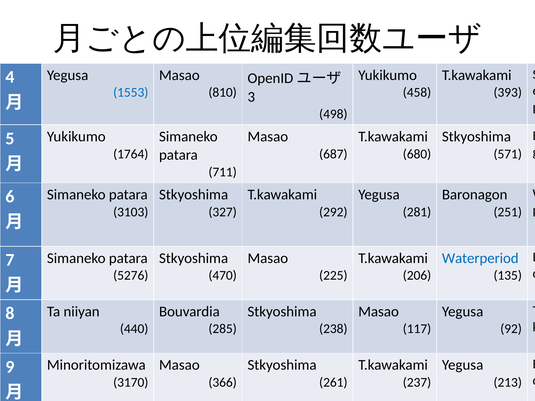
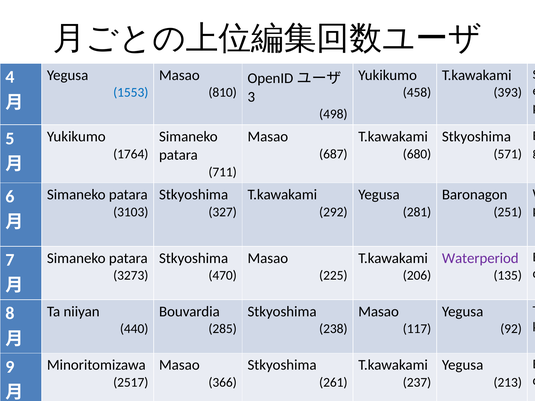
Waterperiod colour: blue -> purple (480, 258)
5276: 5276 -> 3273 (131, 276)
3170: 3170 -> 2517 (131, 383)
